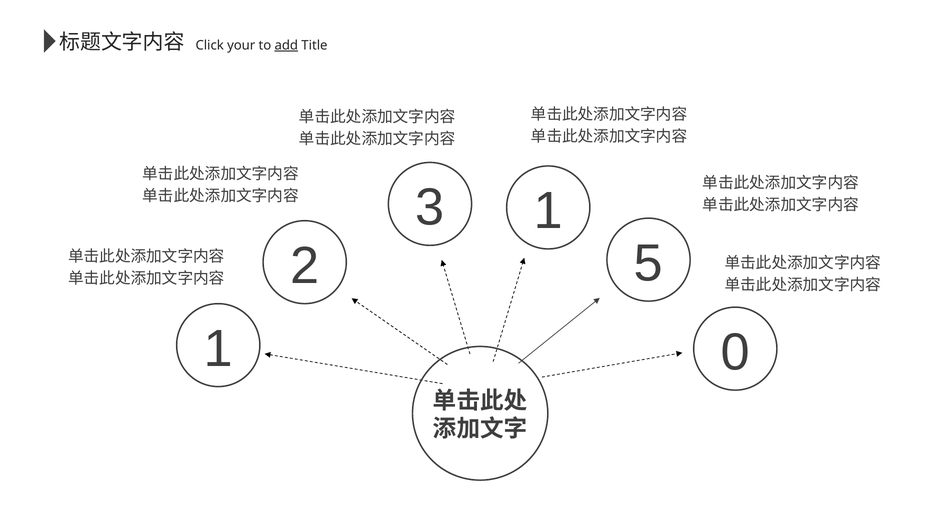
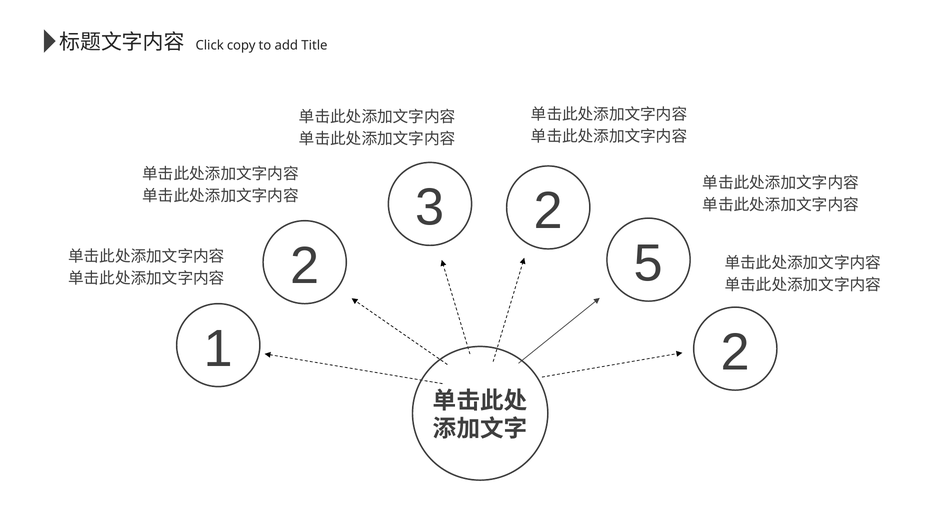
your: your -> copy (241, 45)
add underline: present -> none (286, 45)
3 1: 1 -> 2 (548, 211)
1 0: 0 -> 2 (735, 352)
